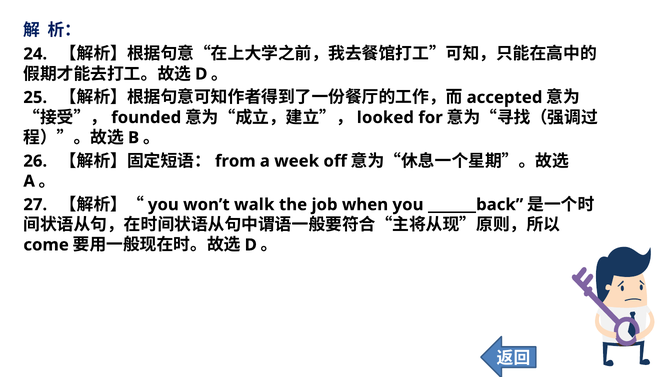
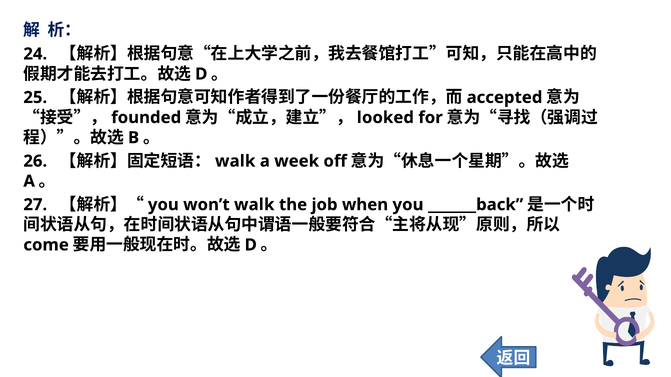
from: from -> walk (235, 161)
